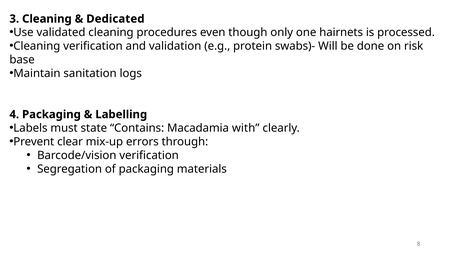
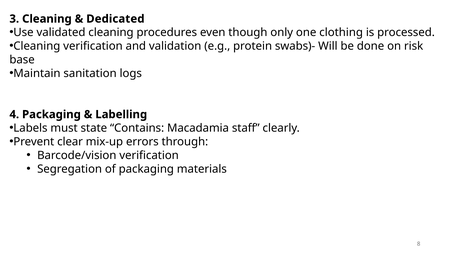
hairnets: hairnets -> clothing (341, 32)
with: with -> staff (246, 128)
